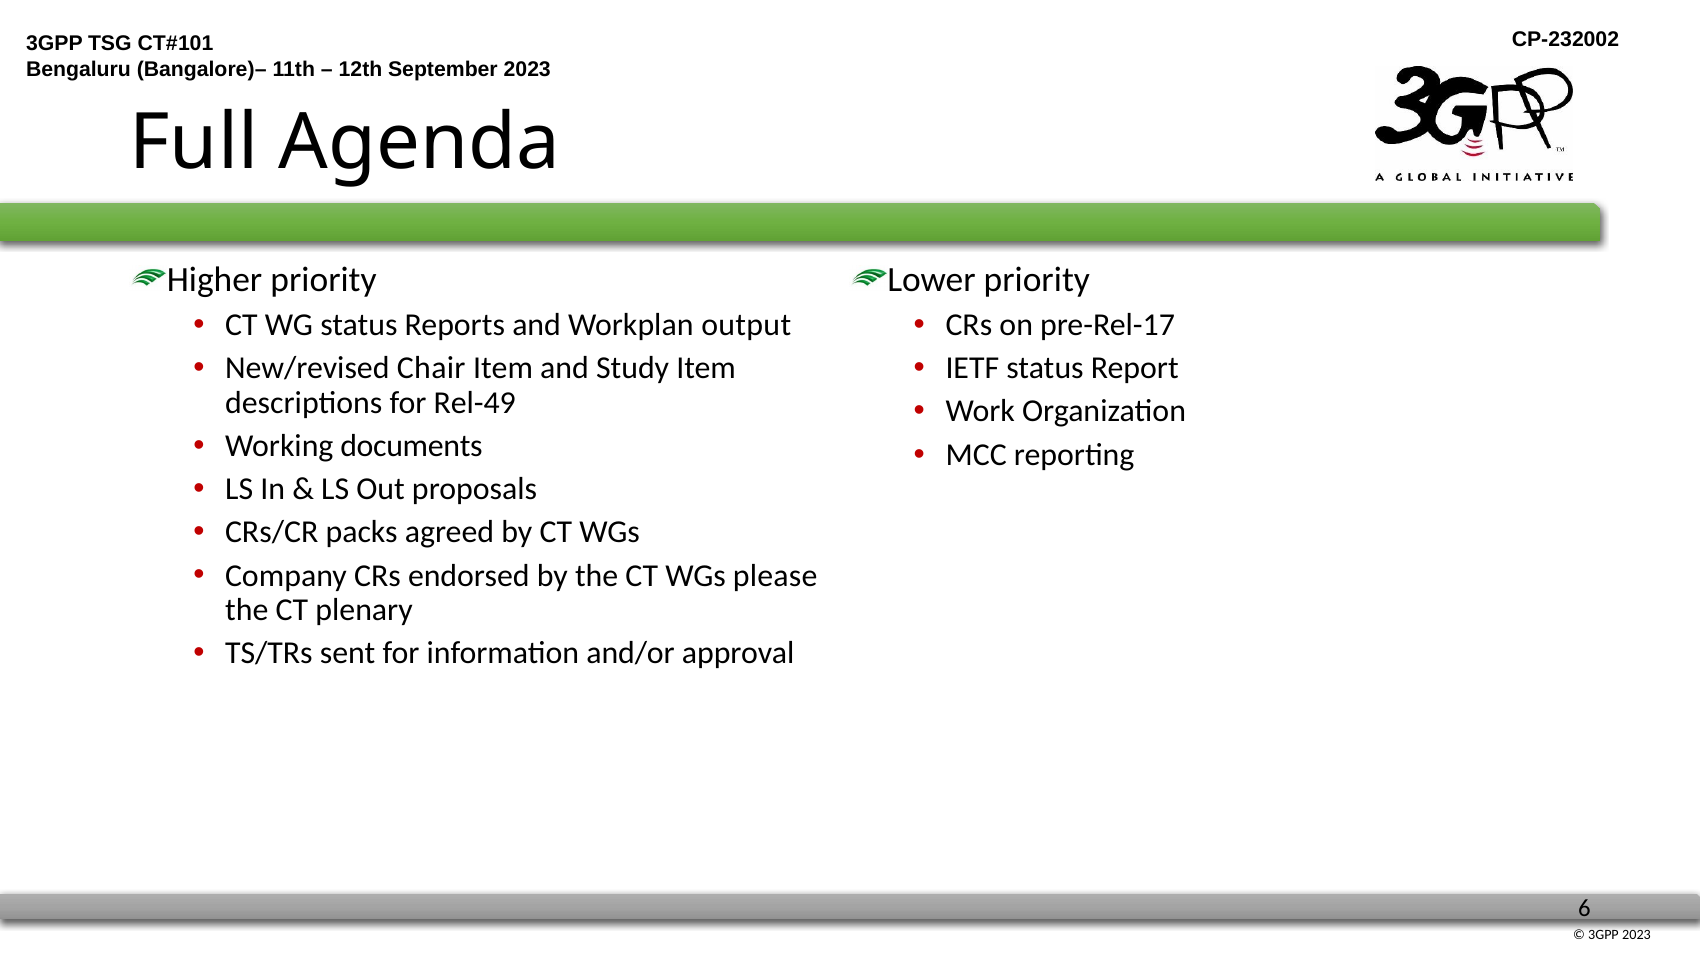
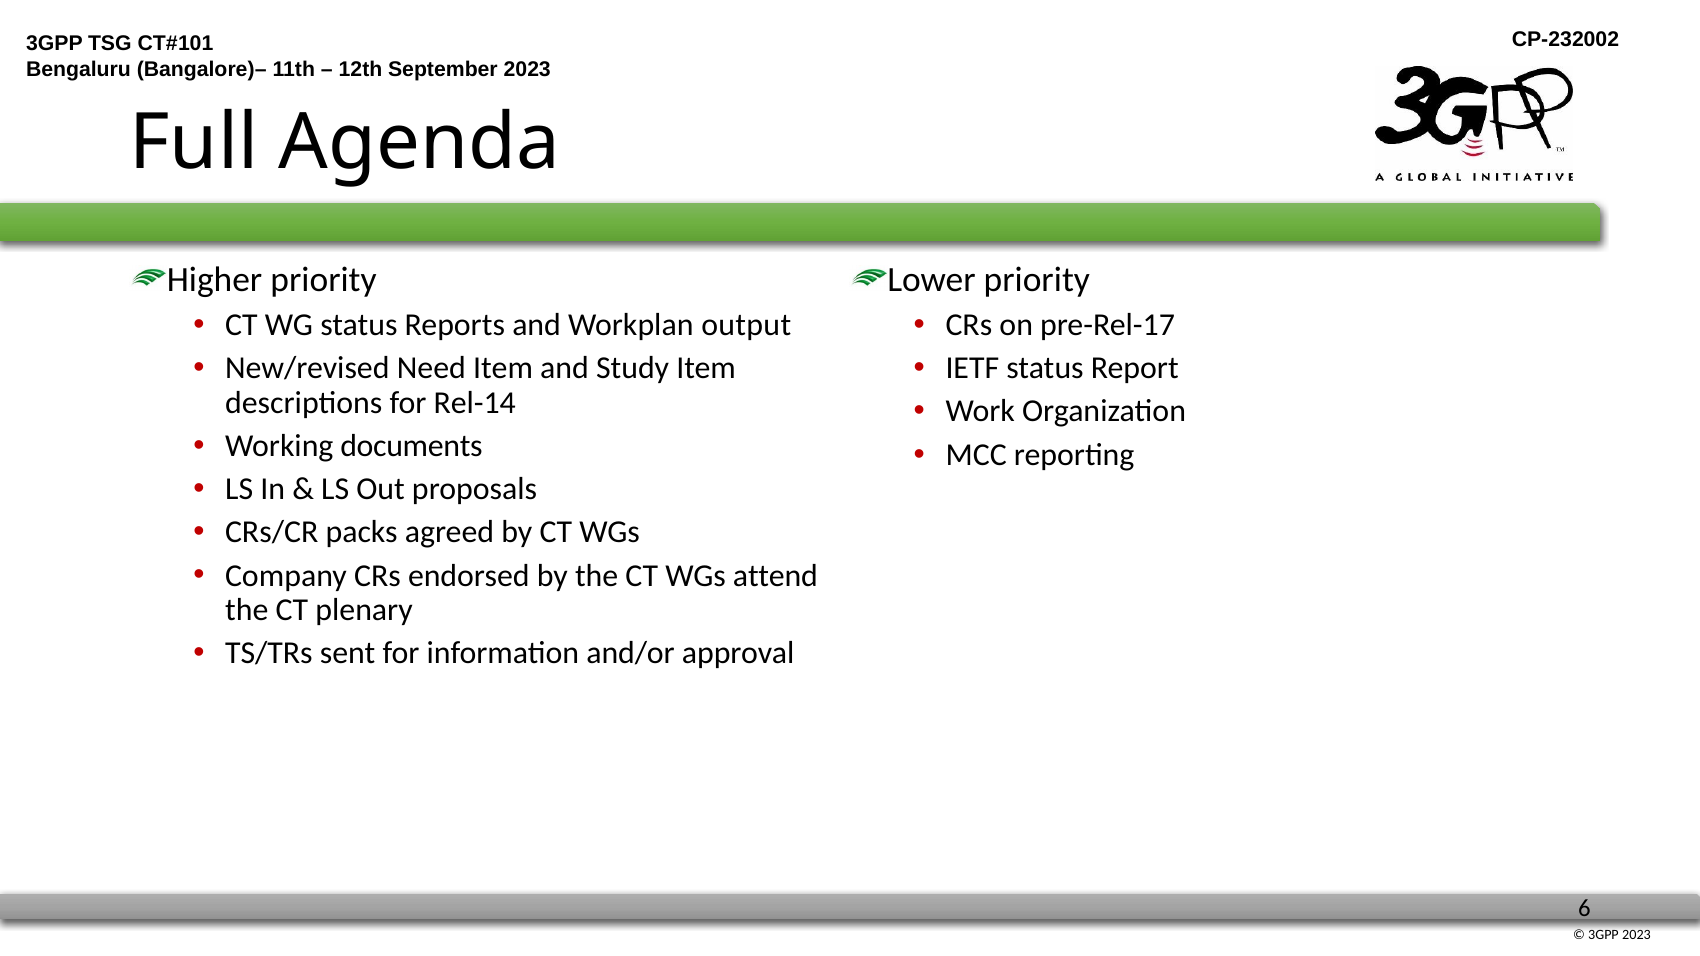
Chair: Chair -> Need (431, 368)
Rel-49: Rel-49 -> Rel-14 (475, 403)
please: please -> attend (775, 576)
